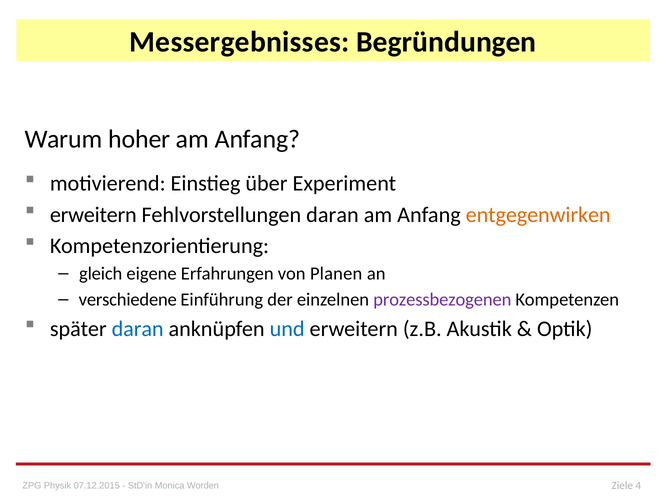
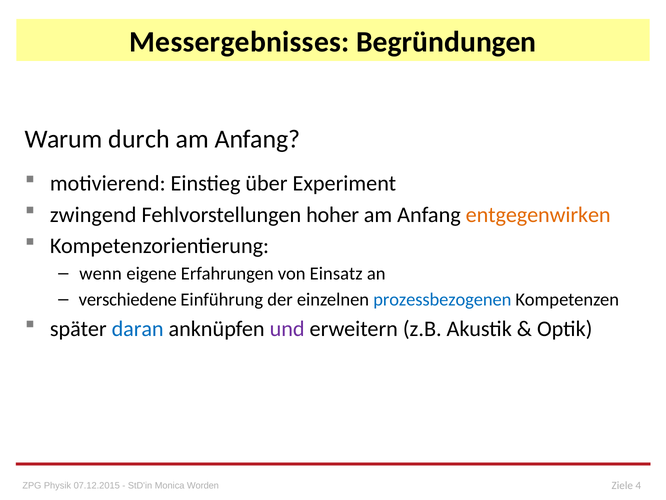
hoher: hoher -> durch (139, 139)
erweitern: erweitern -> zwingend (93, 214)
Fehlvorstellungen daran: daran -> hoher (333, 214)
gleich: gleich -> wenn (101, 273)
Planen: Planen -> Einsatz (336, 273)
prozessbezogenen colour: purple -> blue (442, 299)
und colour: blue -> purple (287, 328)
